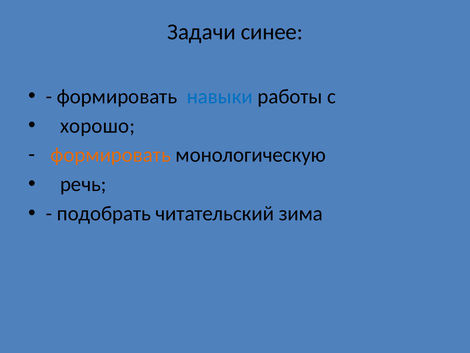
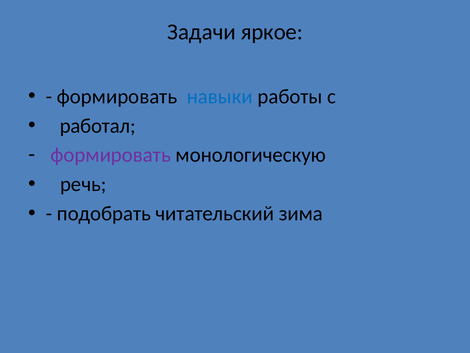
синее: синее -> яркое (272, 32)
хорошо: хорошо -> работал (98, 126)
формировать colour: orange -> purple (111, 155)
